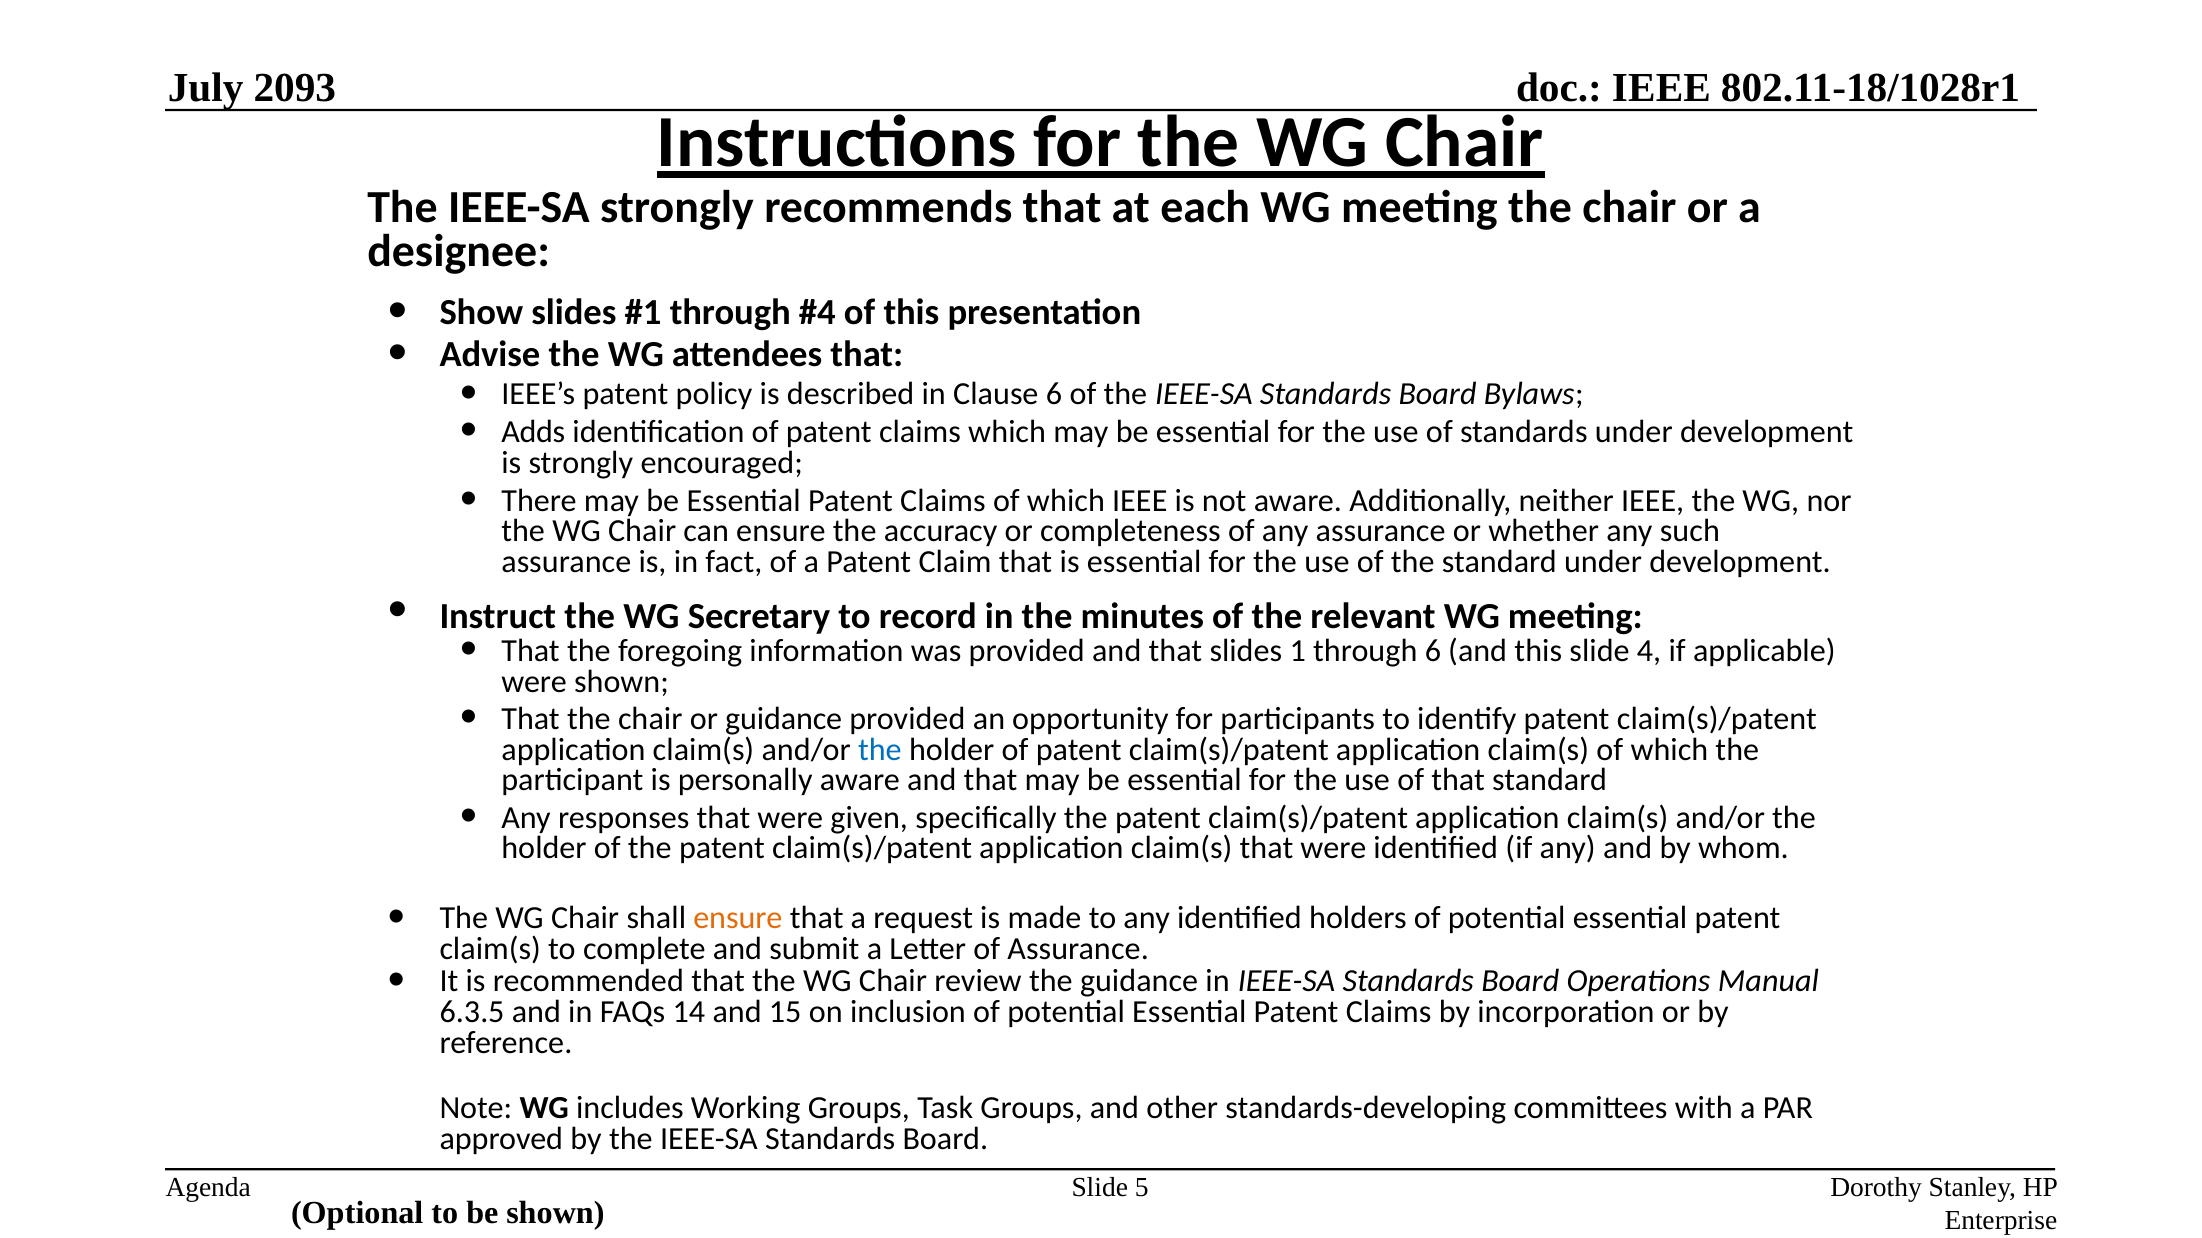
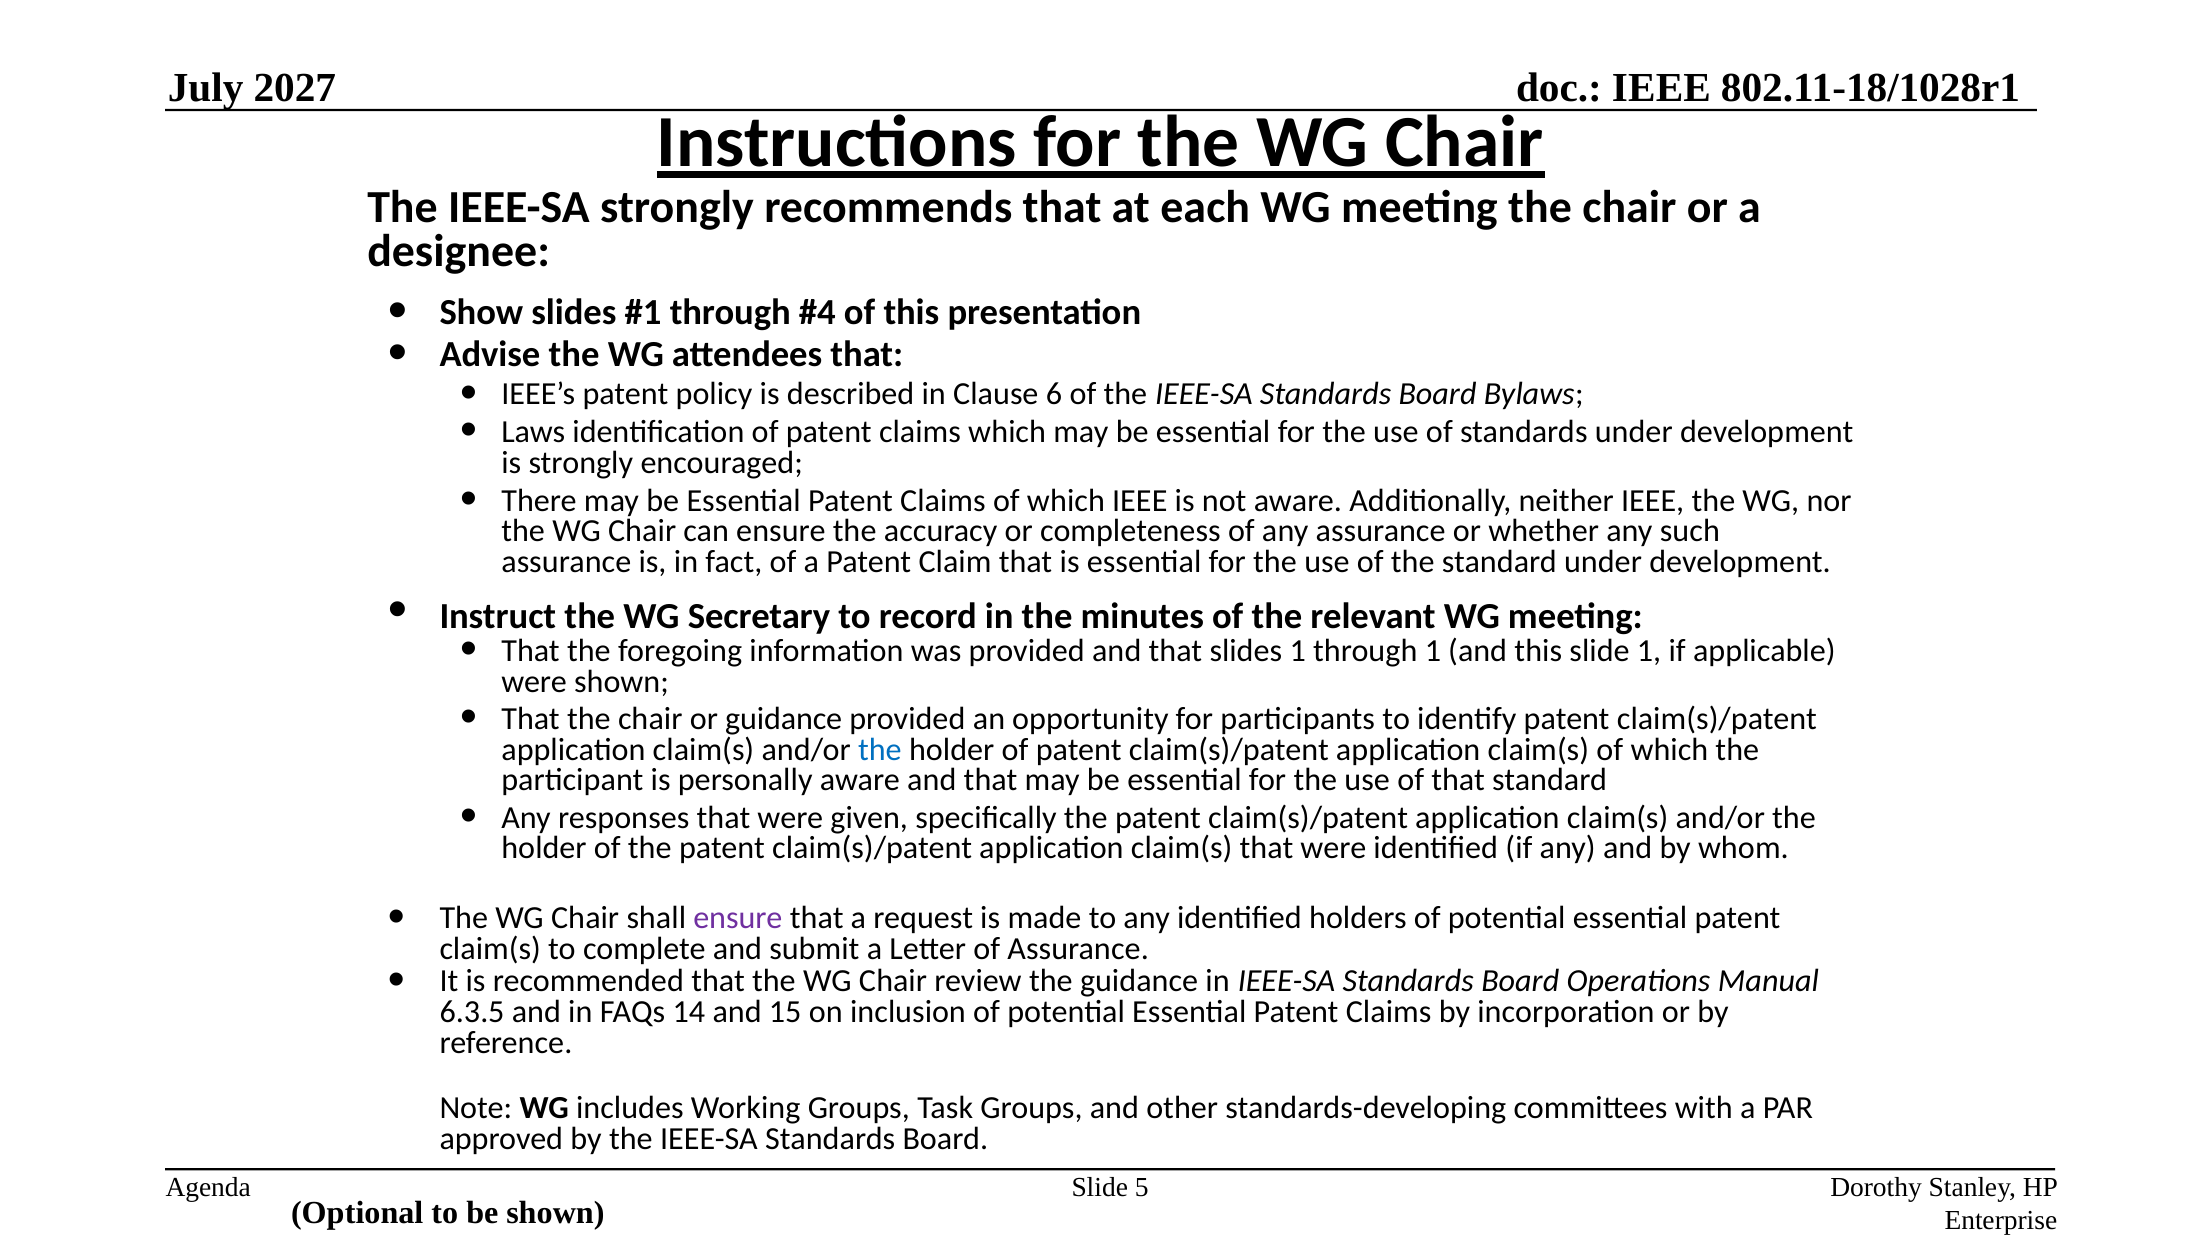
2093: 2093 -> 2027 (295, 88)
Adds: Adds -> Laws (533, 432)
through 6: 6 -> 1 (1433, 651)
slide 4: 4 -> 1 (1649, 651)
ensure colour: orange -> purple (738, 919)
